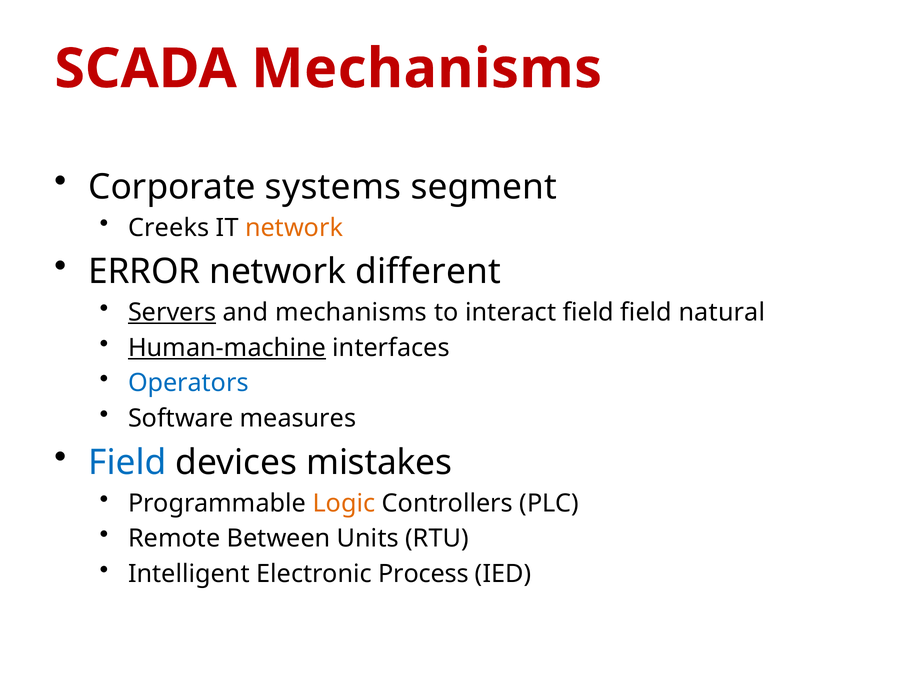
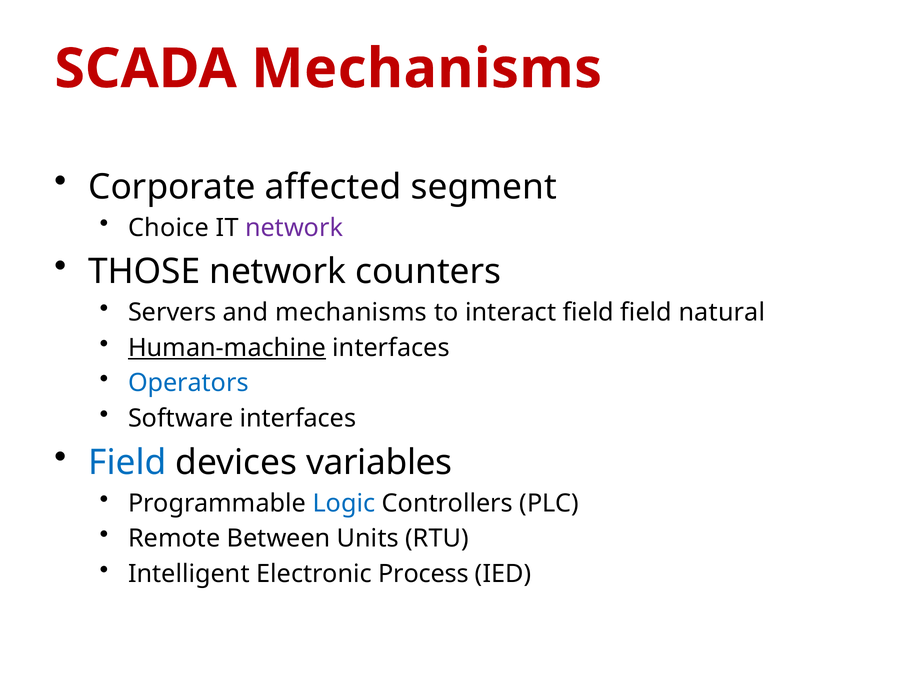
systems: systems -> affected (333, 187)
Creeks: Creeks -> Choice (169, 228)
network colour: orange -> purple (294, 228)
ERROR: ERROR -> THOSE (144, 272)
different: different -> counters (428, 272)
Servers underline: present -> none (172, 313)
Software measures: measures -> interfaces (298, 418)
mistakes: mistakes -> variables (379, 463)
Logic colour: orange -> blue (344, 503)
